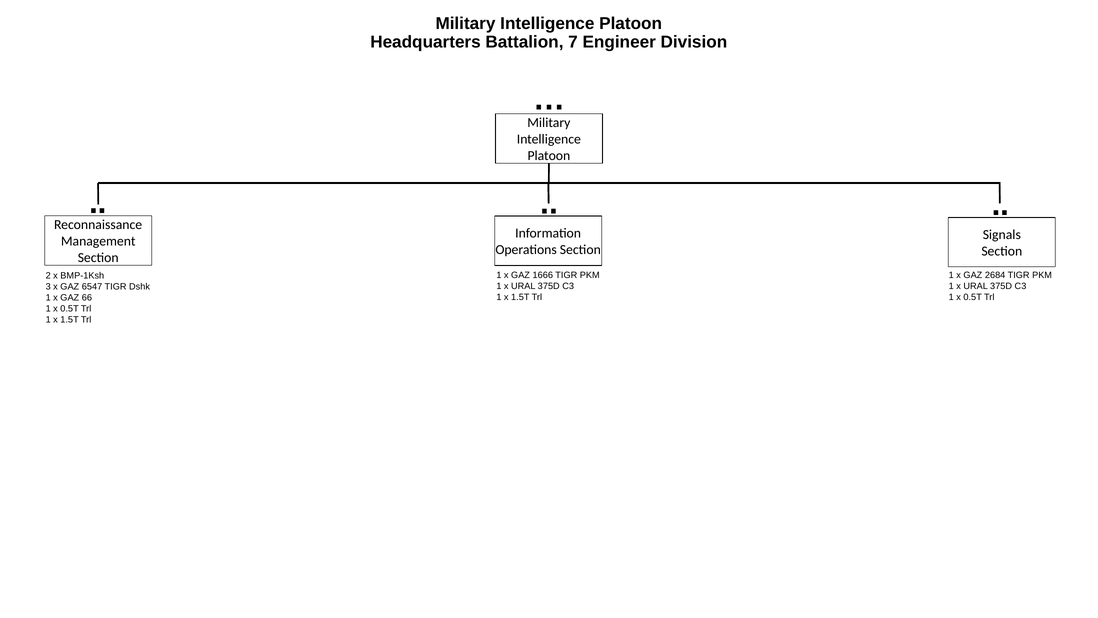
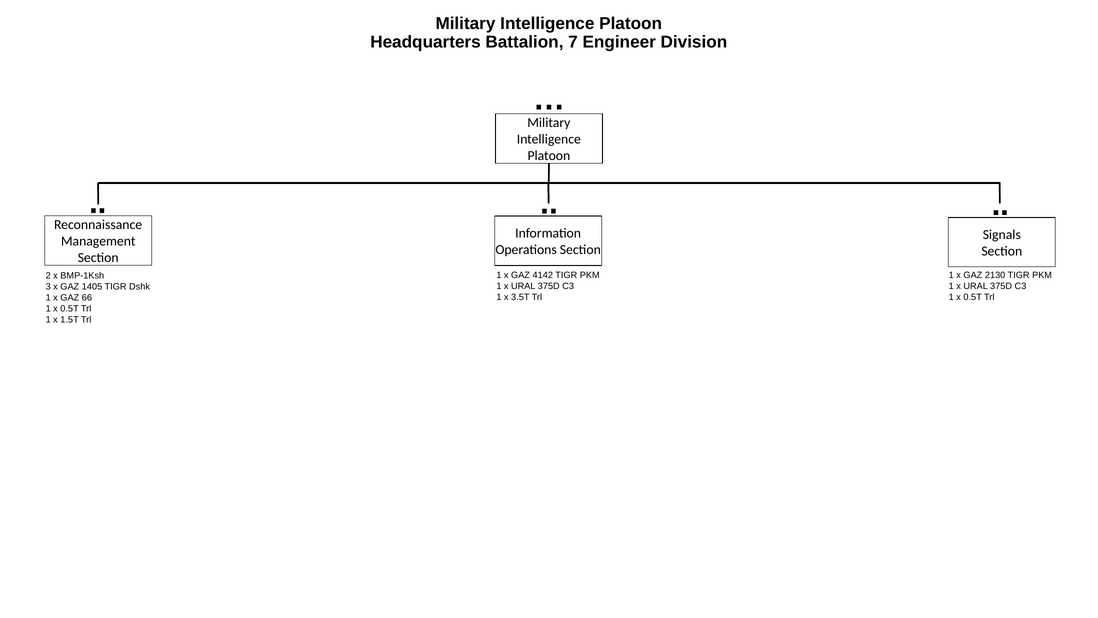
1666: 1666 -> 4142 (543, 275)
2684: 2684 -> 2130 (995, 275)
6547: 6547 -> 1405 (92, 287)
1.5T: 1.5T -> 3.5T (520, 297)
